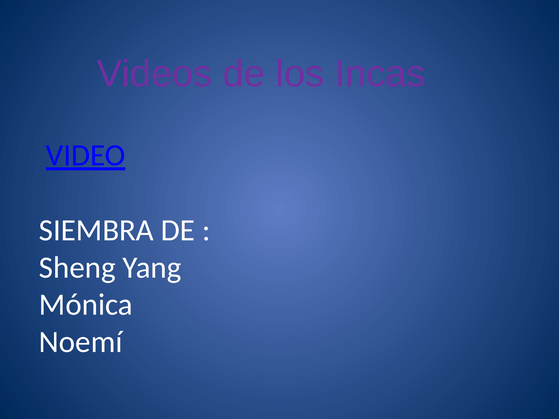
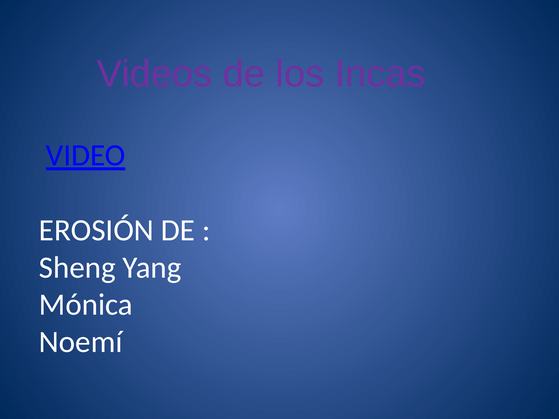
SIEMBRA: SIEMBRA -> EROSIÓN (96, 231)
